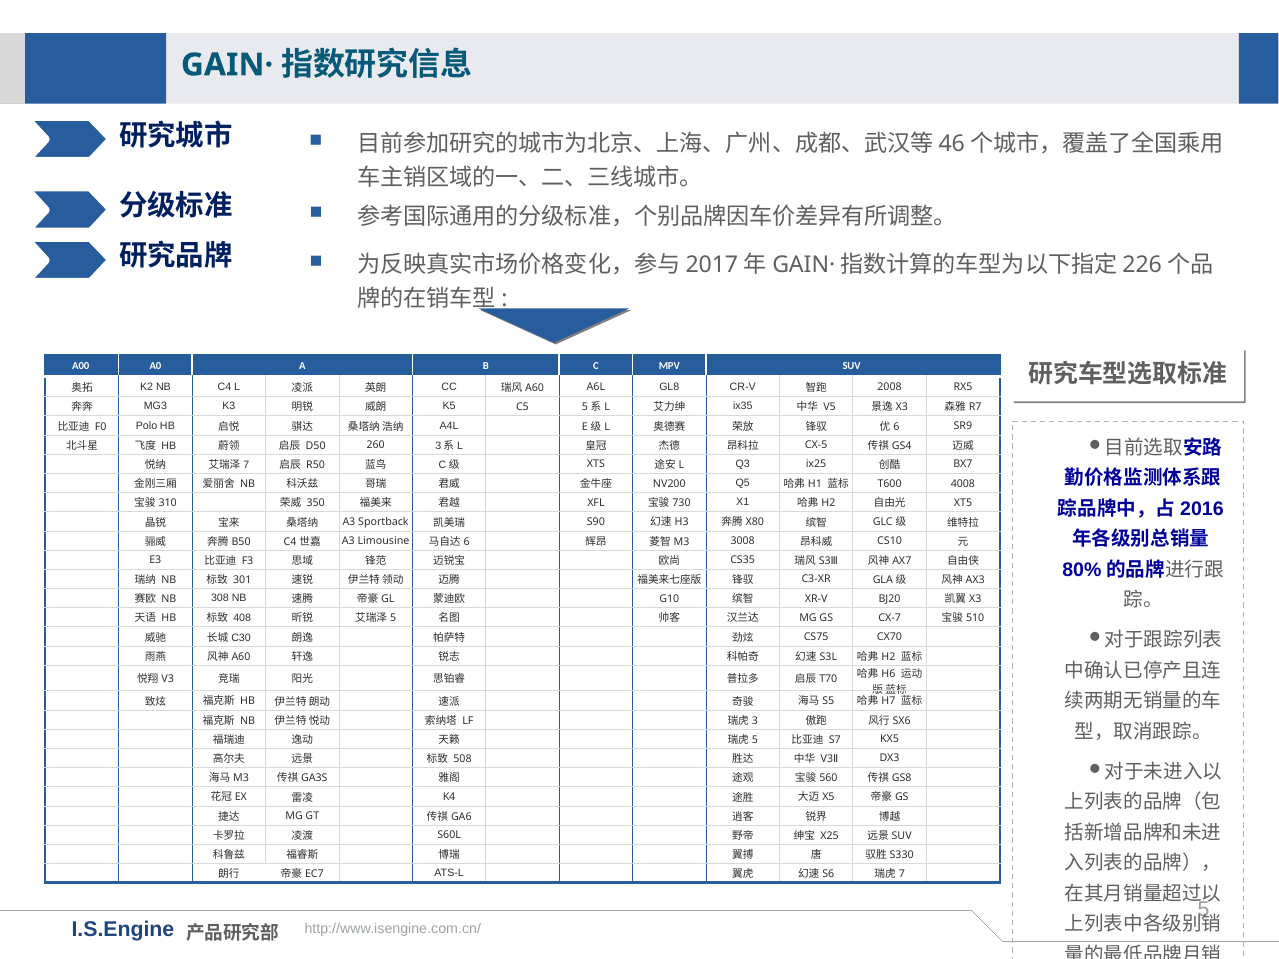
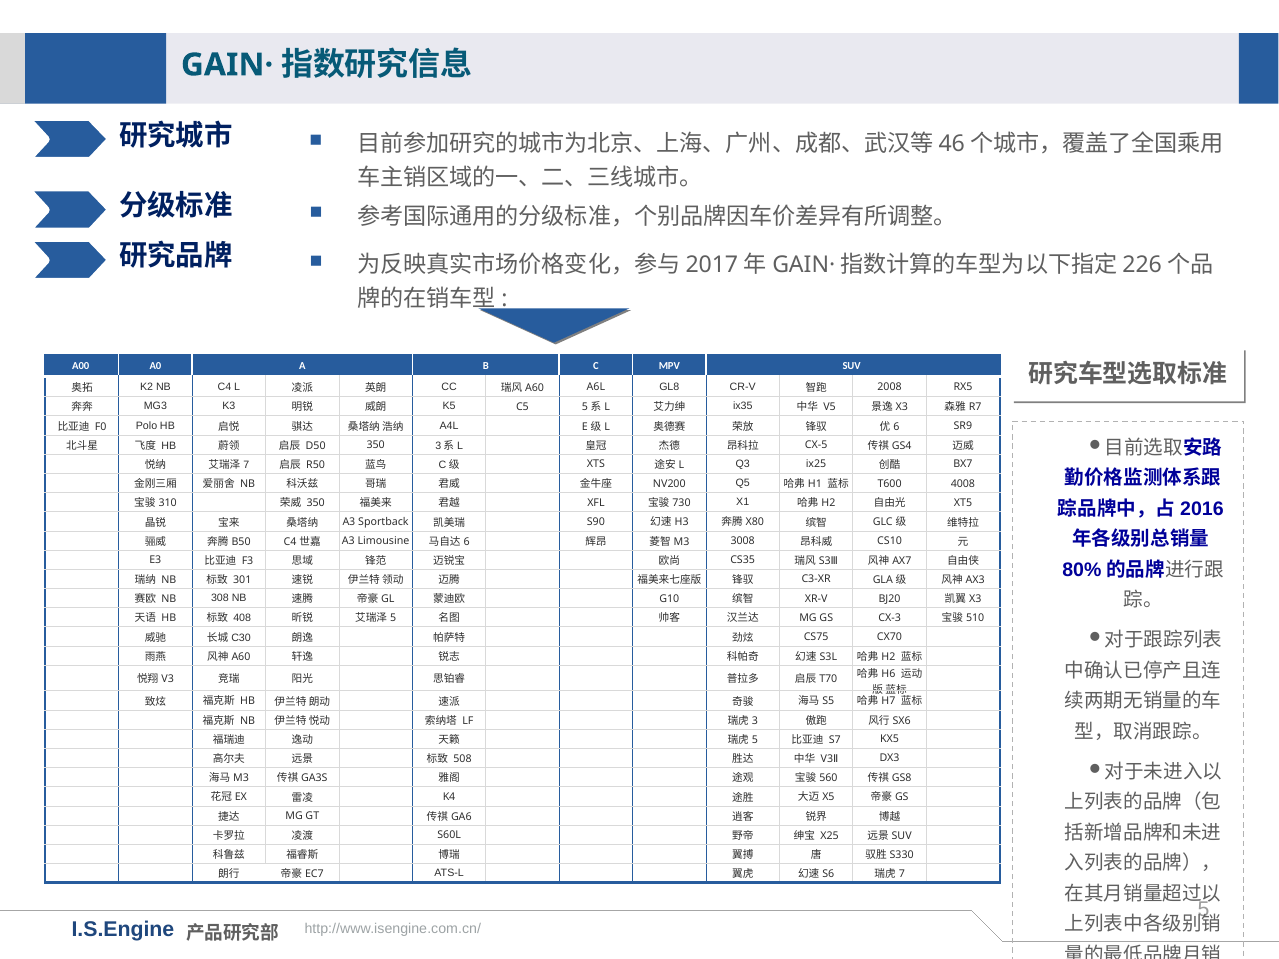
D50 260: 260 -> 350 (376, 445)
CX-7: CX-7 -> CX-3 (890, 618)
